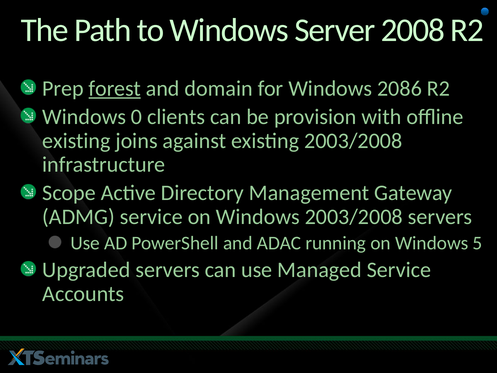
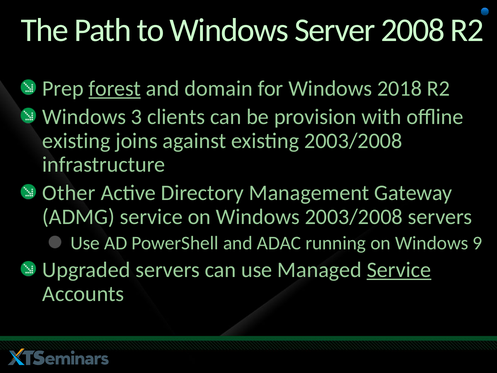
2086: 2086 -> 2018 (399, 89)
0: 0 -> 3 (137, 117)
Scope: Scope -> Other (69, 193)
5: 5 -> 9 (477, 243)
Service underline: none -> present (399, 270)
